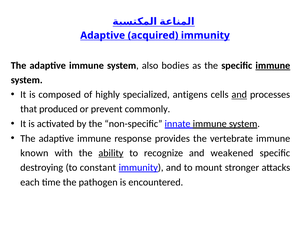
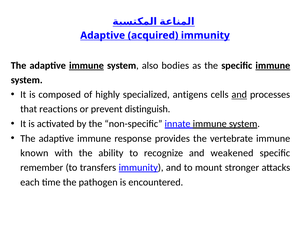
immune underline: none -> present (86, 65)
produced: produced -> reactions (58, 109)
commonly: commonly -> distinguish (148, 109)
ability underline: present -> none (111, 153)
destroying: destroying -> remember (42, 167)
constant: constant -> transfers (98, 167)
